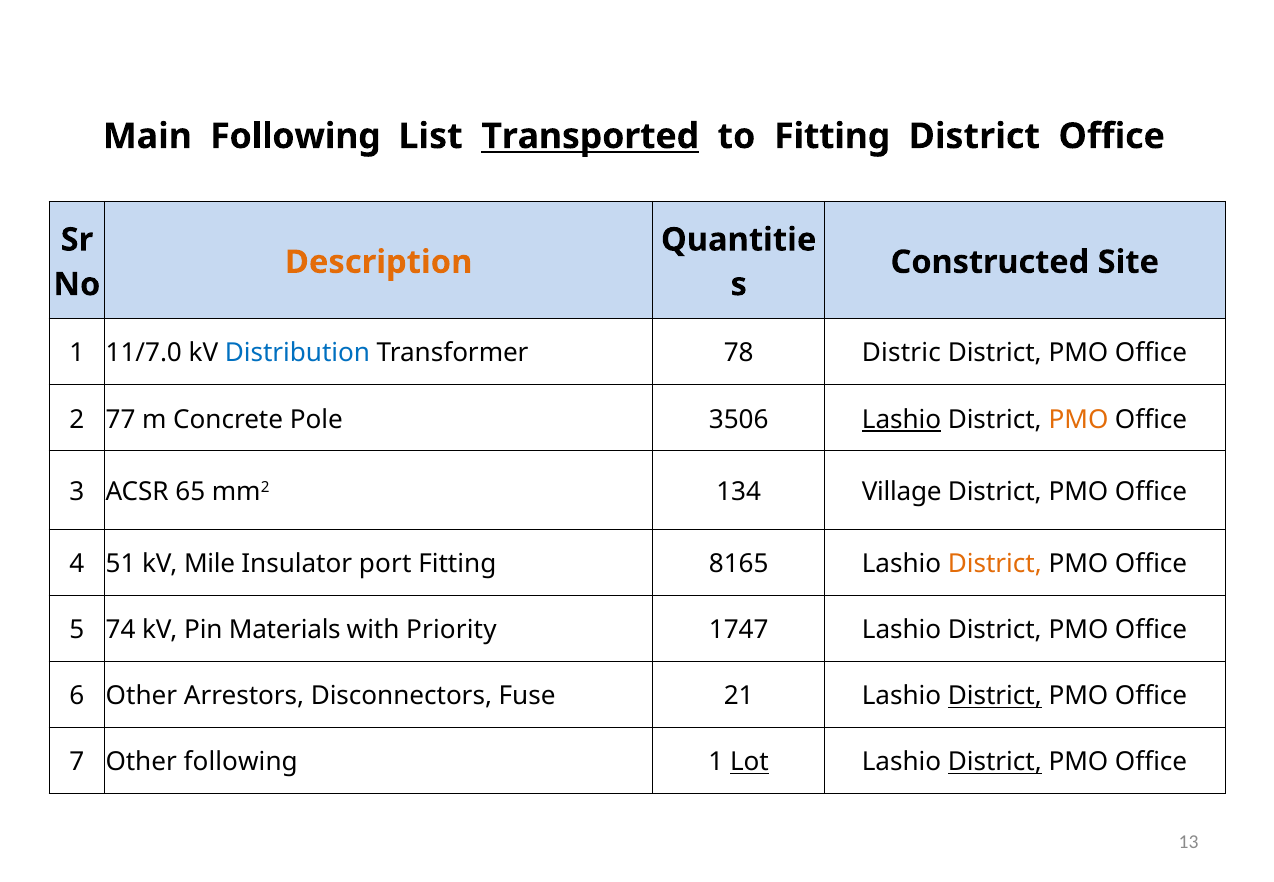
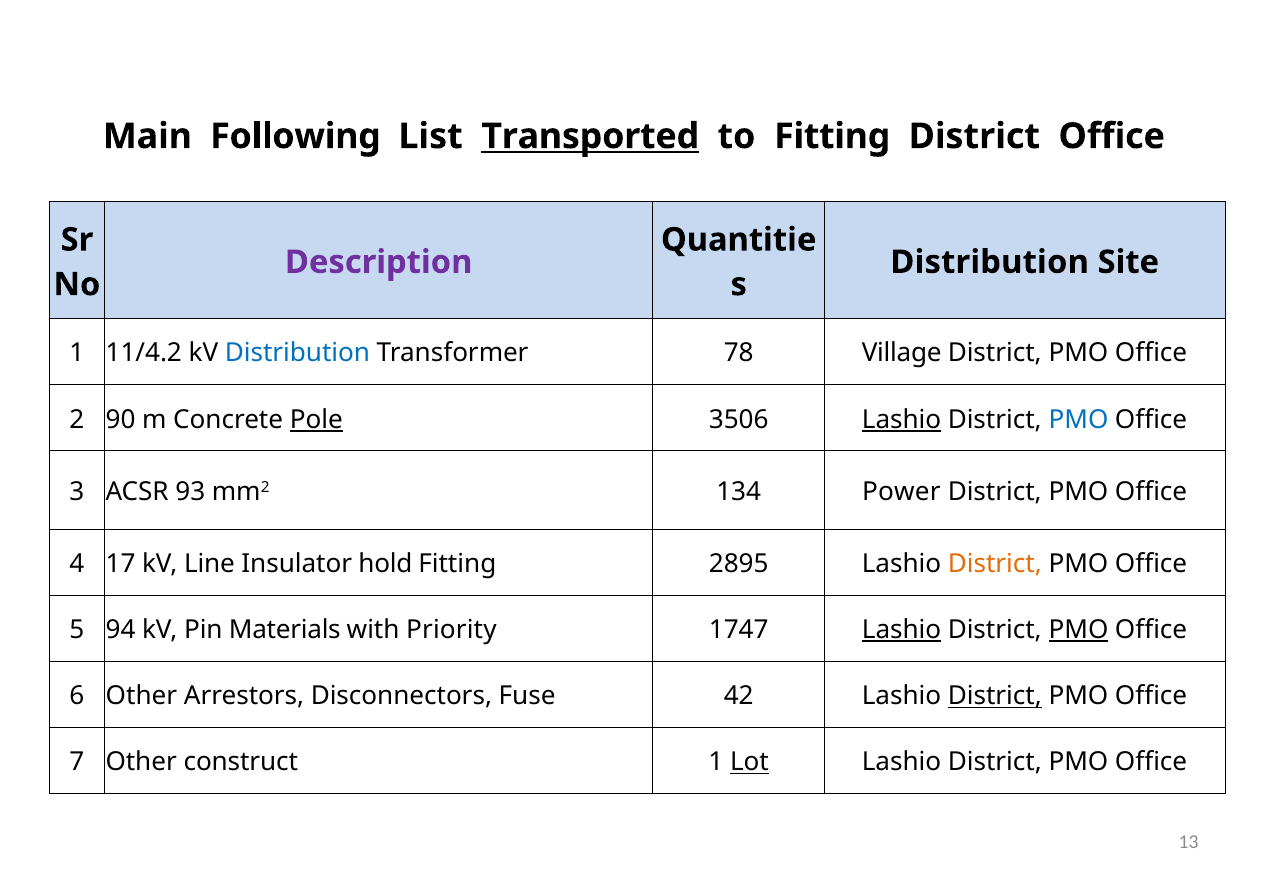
Description colour: orange -> purple (379, 262)
Constructed: Constructed -> Distribution (990, 262)
11/7.0: 11/7.0 -> 11/4.2 (144, 353)
Distric: Distric -> Village (902, 353)
77: 77 -> 90 (121, 420)
Pole underline: none -> present (316, 420)
PMO colour: orange -> blue (1079, 420)
65: 65 -> 93 (190, 492)
Village: Village -> Power (901, 492)
51: 51 -> 17 (121, 564)
Mile: Mile -> Line (210, 564)
port: port -> hold (385, 564)
8165: 8165 -> 2895 (739, 564)
74: 74 -> 94 (121, 630)
Lashio underline: none -> present (902, 630)
PMO underline: none -> present (1079, 630)
21: 21 -> 42 (739, 696)
Other following: following -> construct (241, 762)
District underline: present -> none (995, 762)
